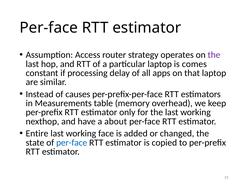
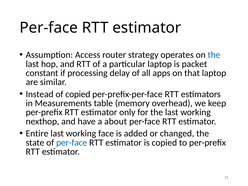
the colour: purple -> blue (214, 55)
comes: comes -> packet (194, 64)
of causes: causes -> copied (78, 94)
